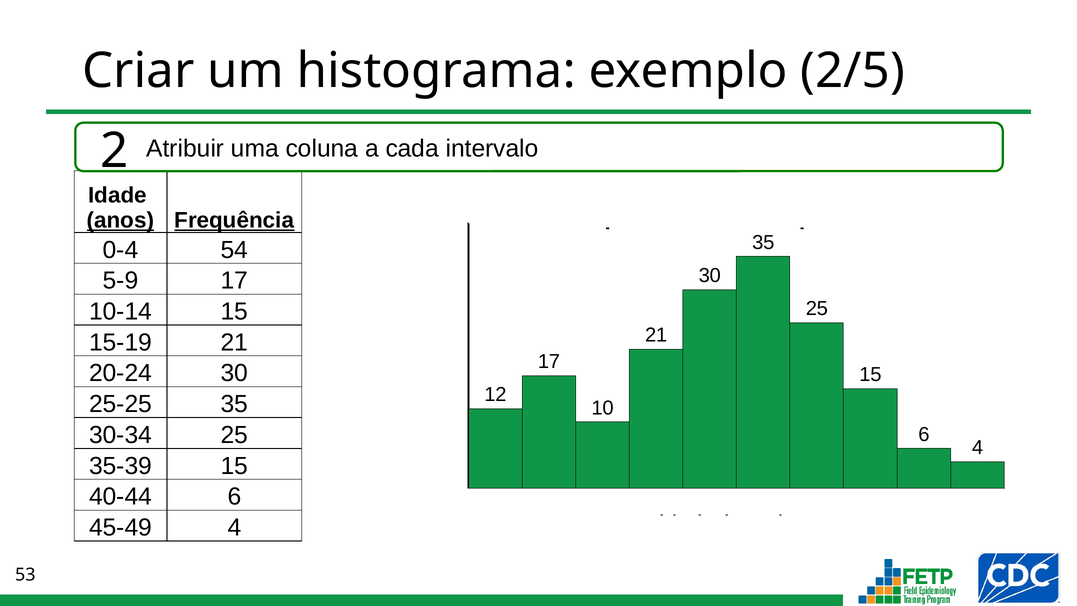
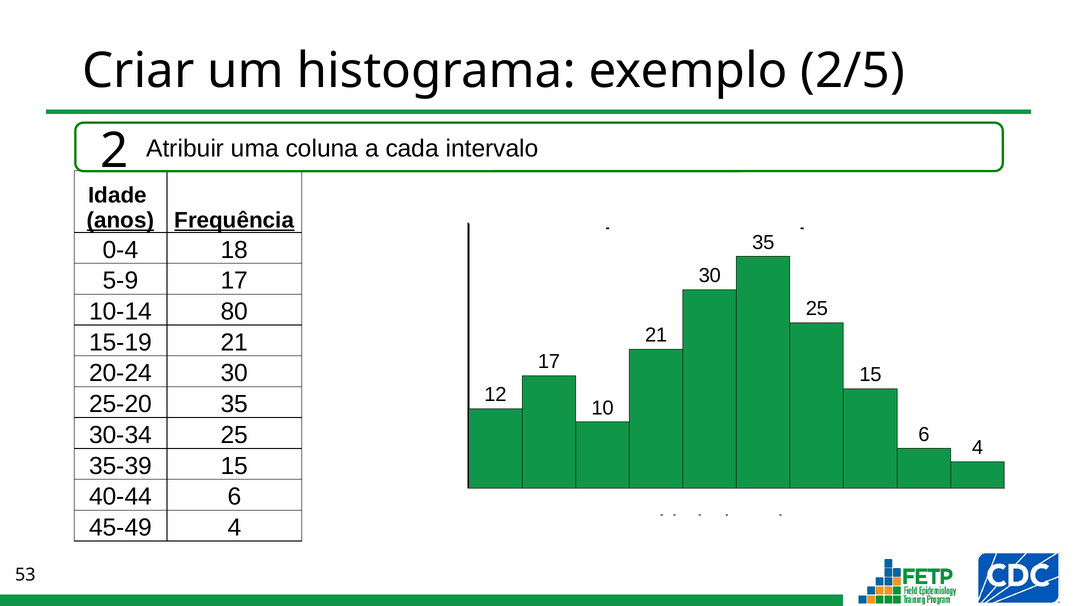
54: 54 -> 18 (234, 250)
10-14 15: 15 -> 80 (234, 312)
25-25: 25-25 -> 25-20 (121, 404)
